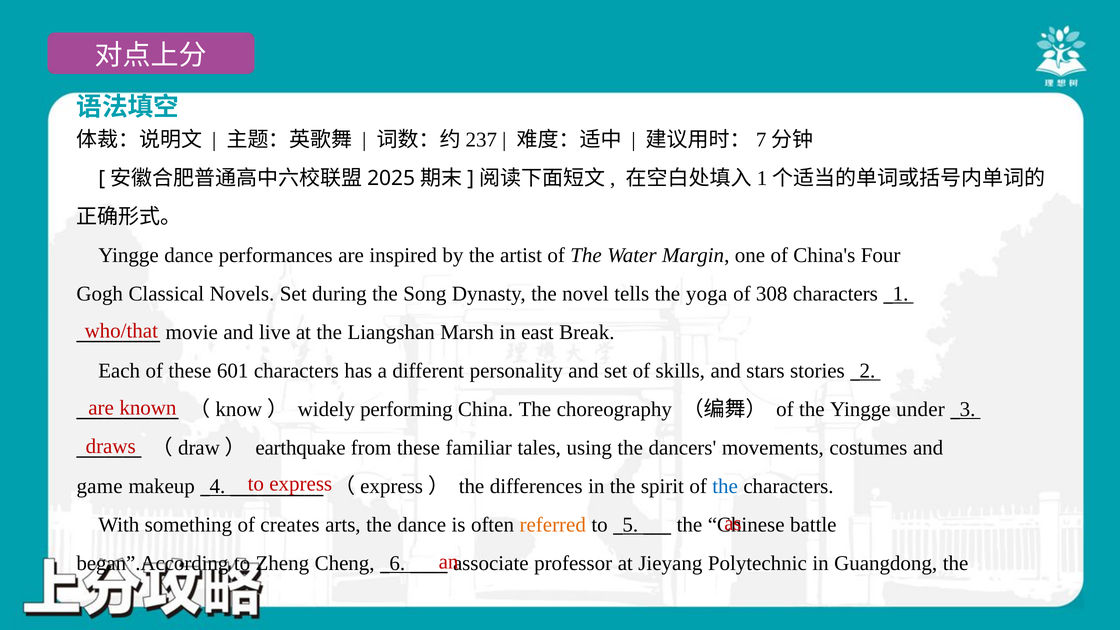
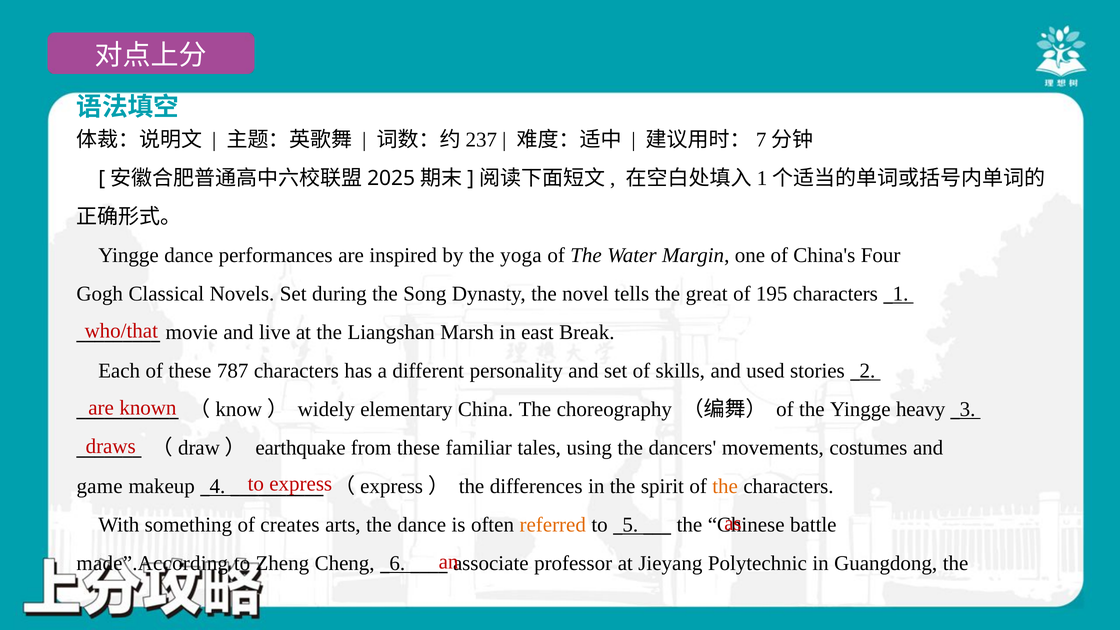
artist: artist -> yoga (521, 255)
yoga: yoga -> great (707, 294)
308: 308 -> 195 (772, 294)
601: 601 -> 787 (233, 371)
stars: stars -> used (765, 371)
performing: performing -> elementary (406, 409)
under: under -> heavy (921, 409)
the colour: blue -> orange (725, 486)
began”.According: began”.According -> made”.According (152, 563)
